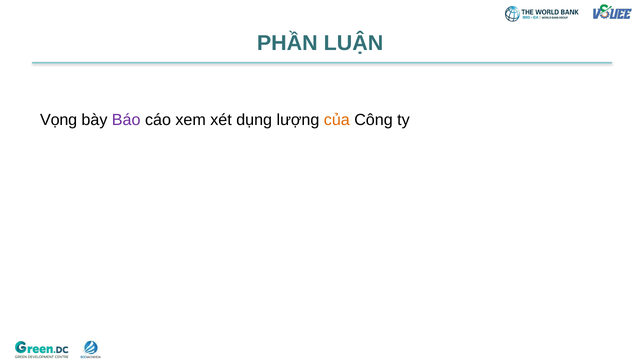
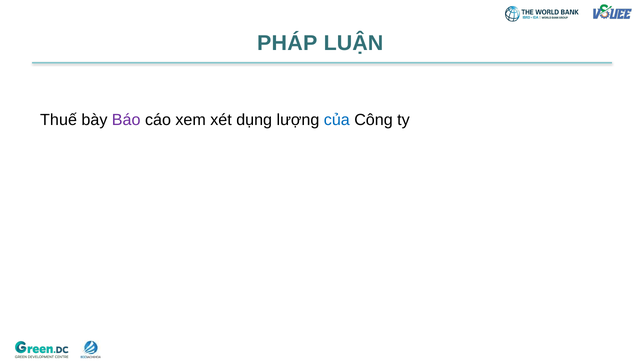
PHẦN: PHẦN -> PHÁP (287, 43)
Vọng: Vọng -> Thuế (59, 120)
của colour: orange -> blue (337, 120)
